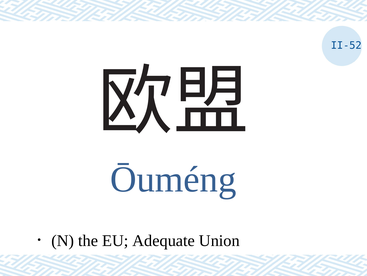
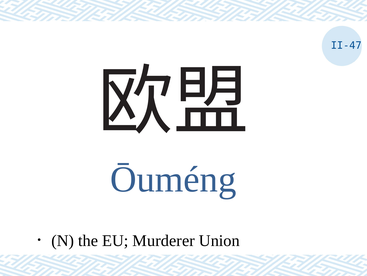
II-52: II-52 -> II-47 (346, 45)
Adequate: Adequate -> Murderer (164, 240)
